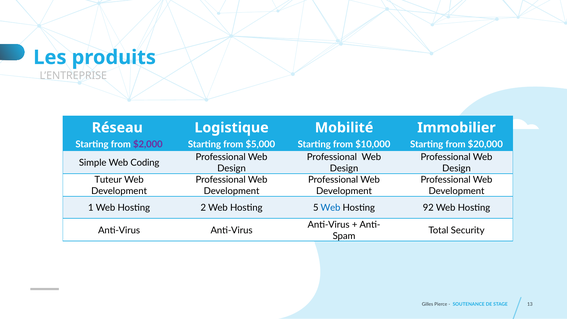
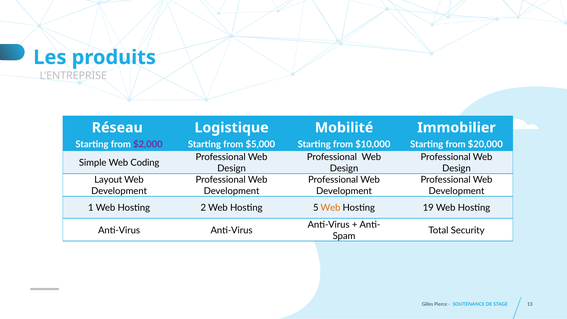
Tuteur: Tuteur -> Layout (108, 180)
Web colour: blue -> orange (330, 208)
92: 92 -> 19 (428, 208)
